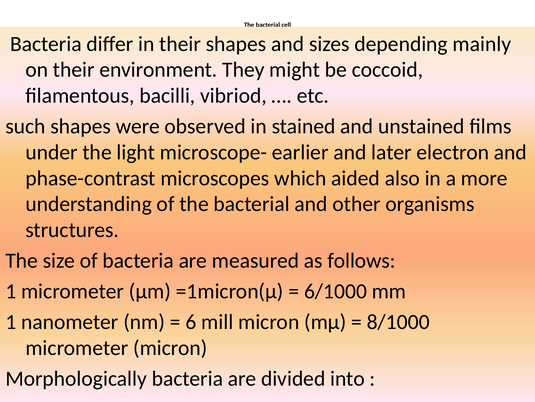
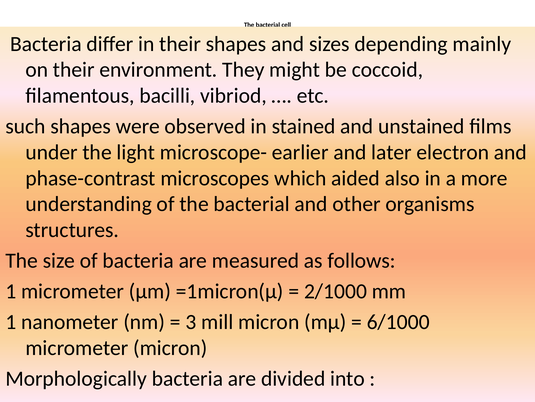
6/1000: 6/1000 -> 2/1000 (335, 291)
6: 6 -> 3 (191, 322)
8/1000: 8/1000 -> 6/1000 (398, 322)
